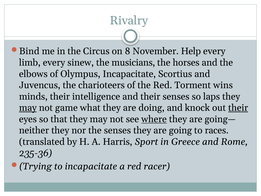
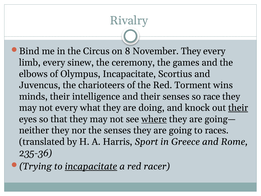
November Help: Help -> They (191, 51)
musicians: musicians -> ceremony (133, 62)
horses: horses -> games (186, 62)
laps: laps -> race (212, 96)
may underline: present -> none (28, 108)
not game: game -> every (66, 108)
incapacitate underline: none -> present (91, 166)
